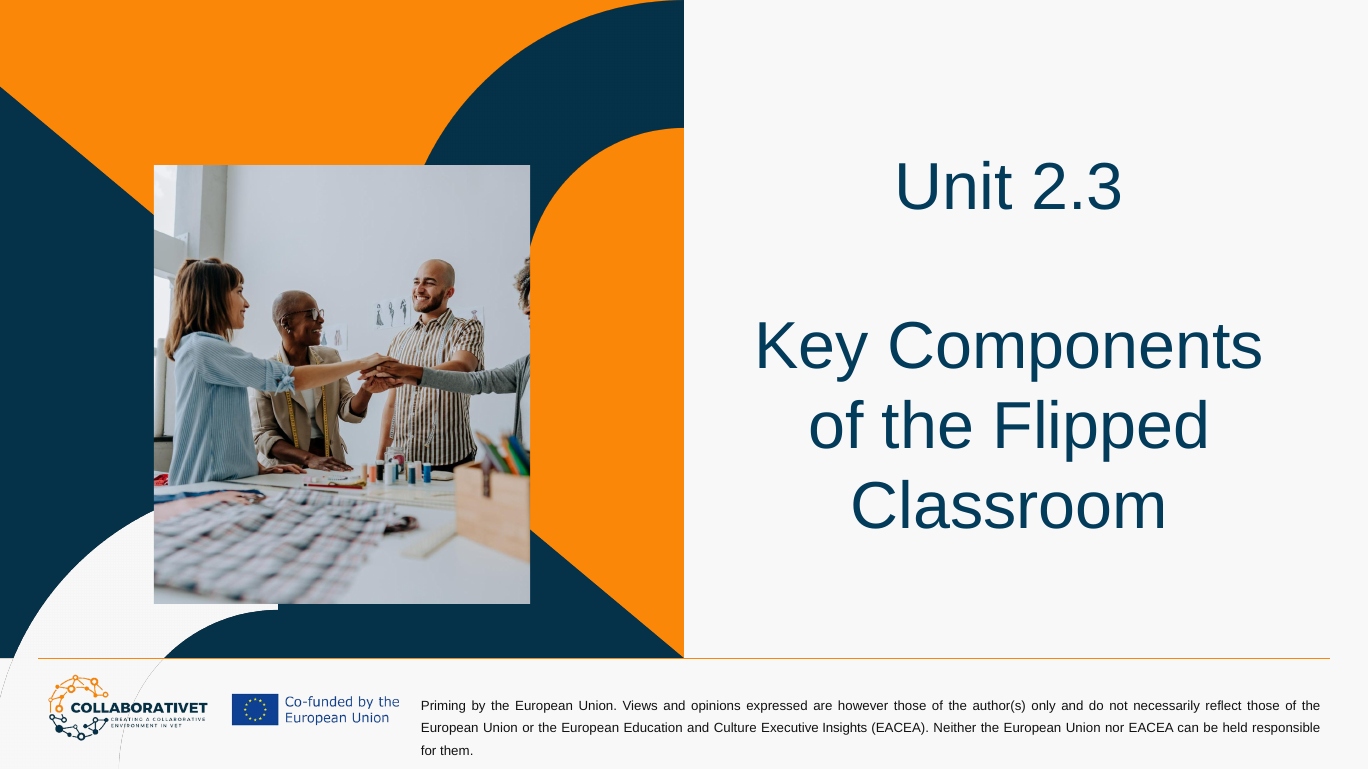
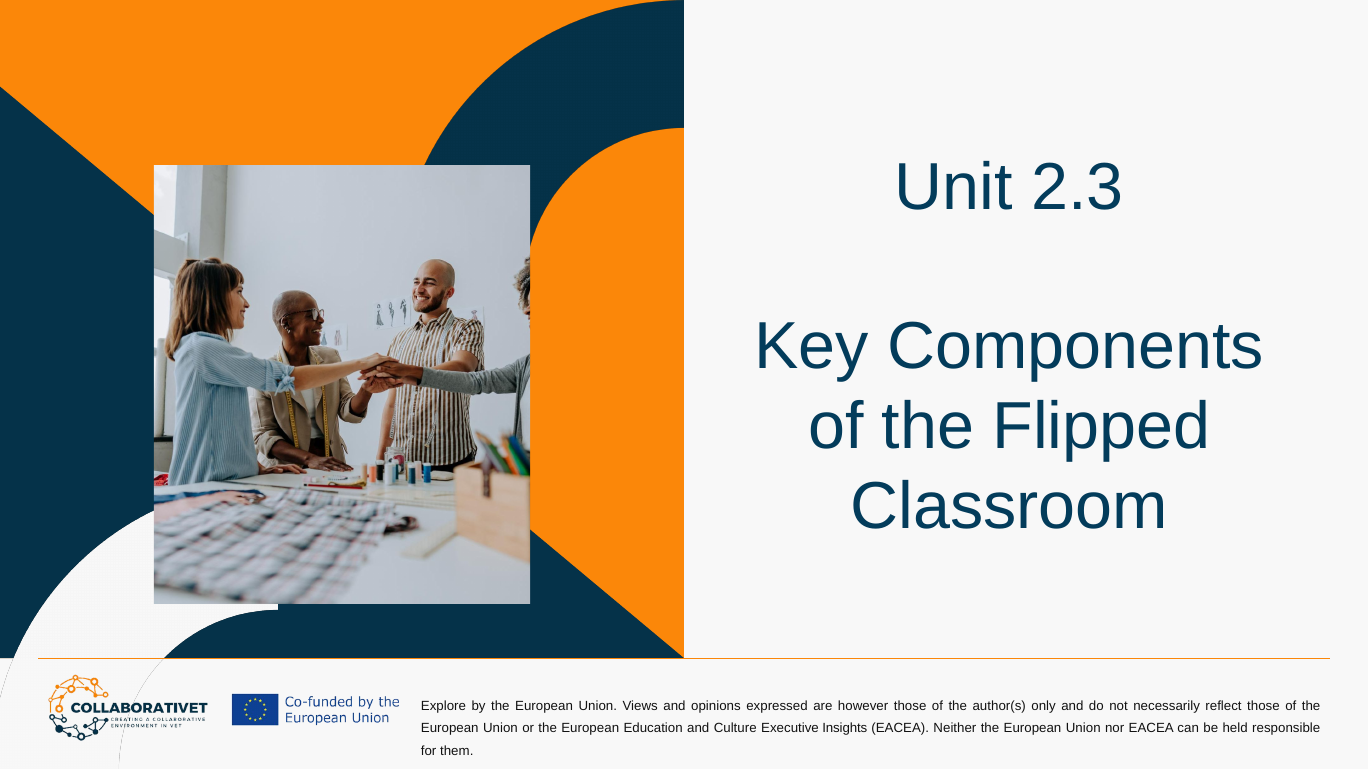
Priming: Priming -> Explore (443, 707)
